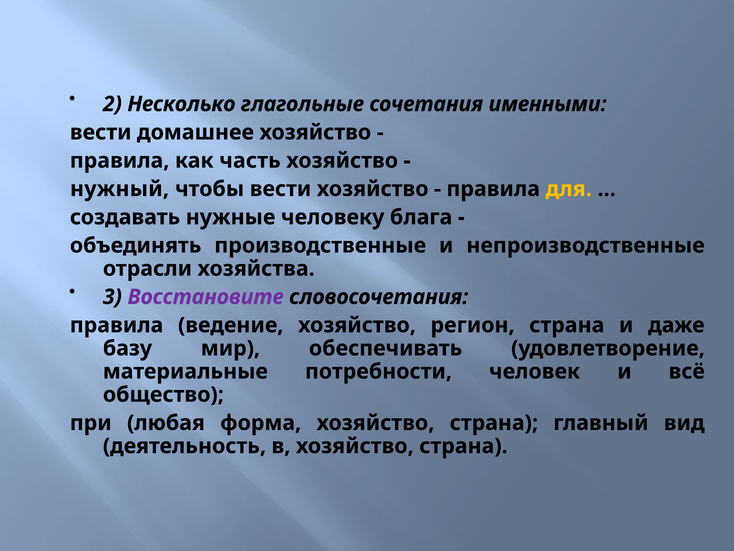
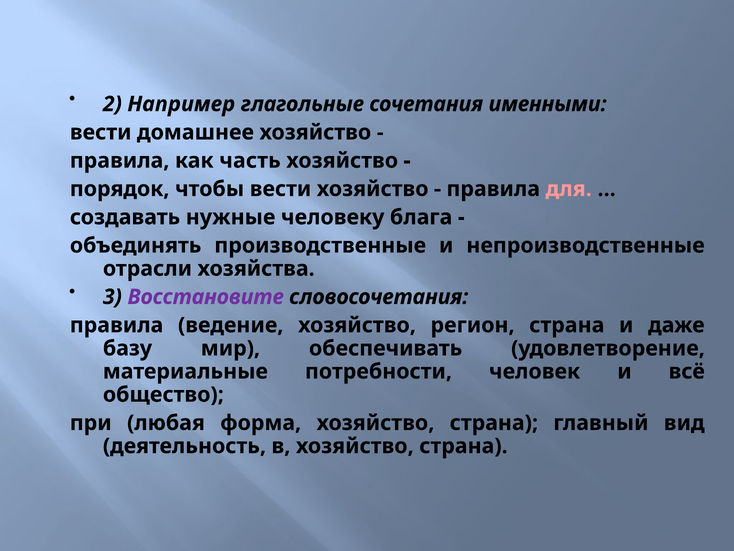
Несколько: Несколько -> Например (181, 104)
нужный: нужный -> порядок (120, 189)
для colour: yellow -> pink (569, 189)
